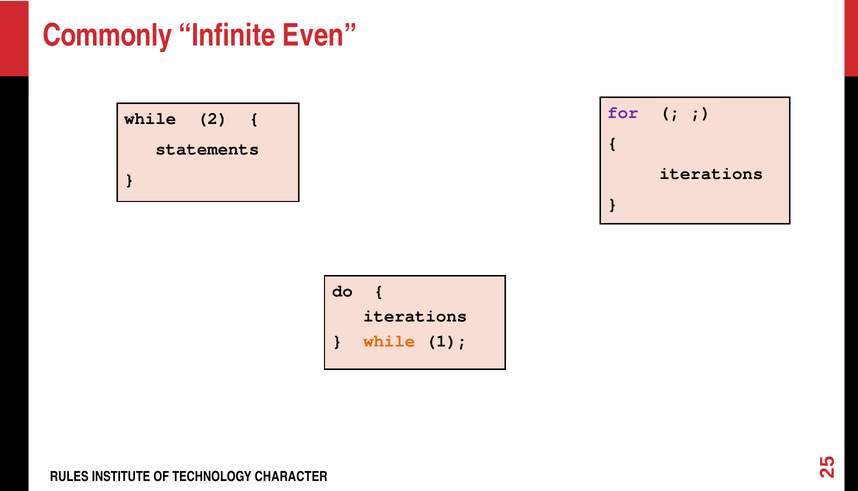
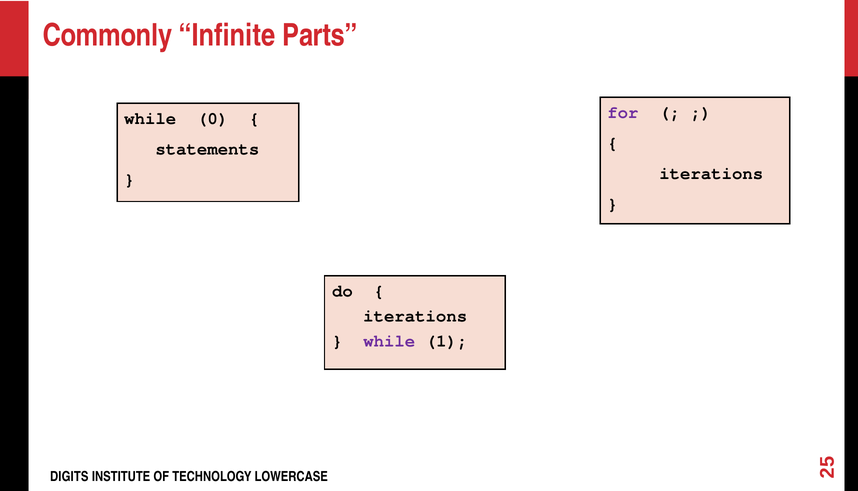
Even: Even -> Parts (320, 35)
while 2: 2 -> 0 (213, 118)
while colour: orange -> purple (389, 341)
RULES: RULES -> DIGITS (69, 476)
CHARACTER: CHARACTER -> LOWERCASE (291, 476)
